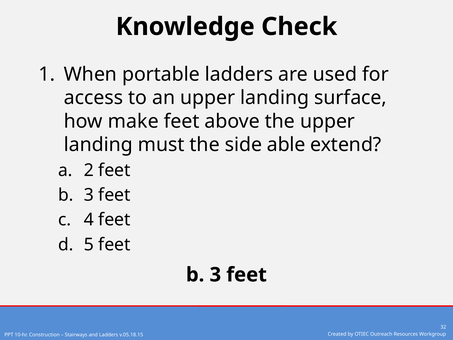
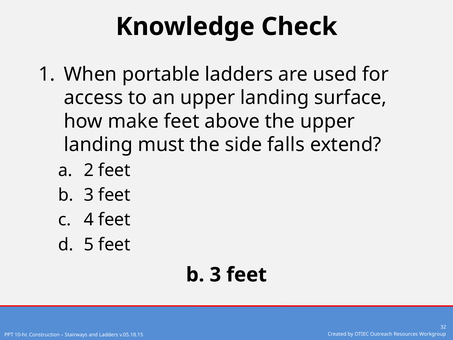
able: able -> falls (286, 145)
